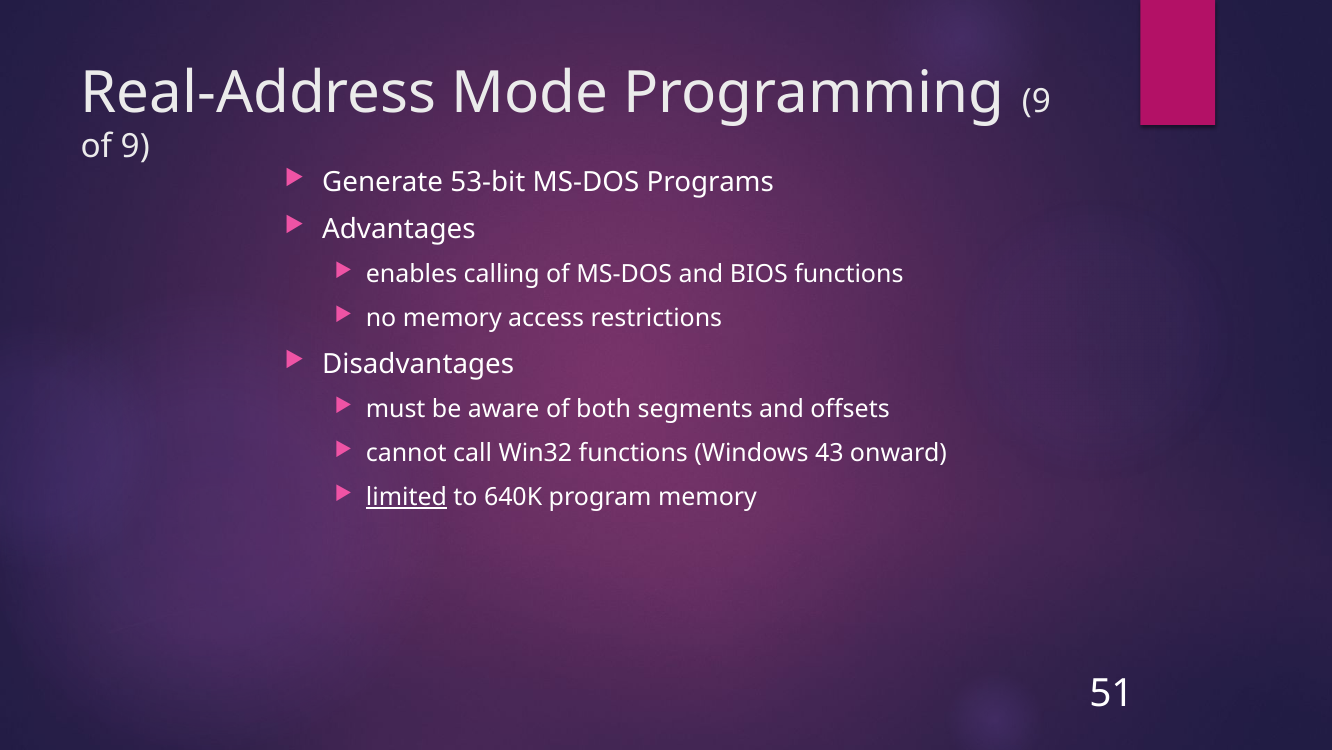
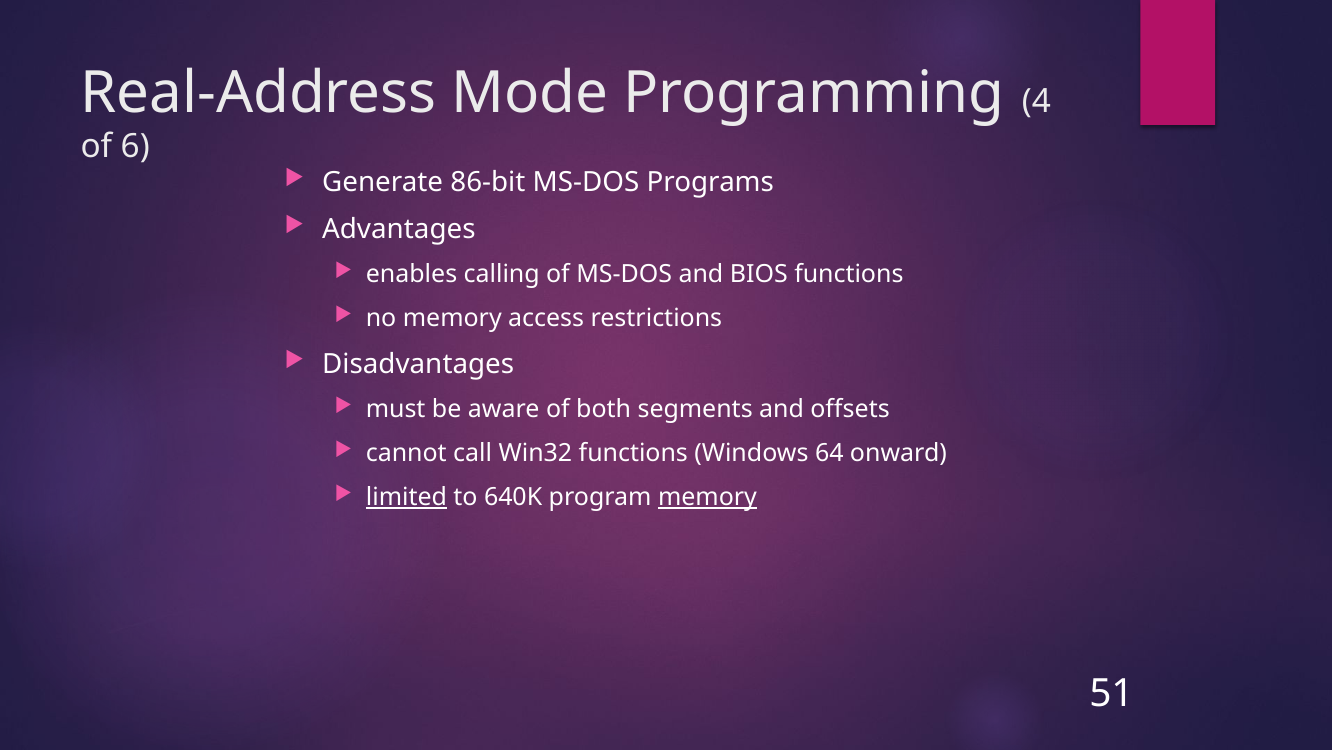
Programming 9: 9 -> 4 (1036, 102)
of 9: 9 -> 6 (135, 147)
53-bit: 53-bit -> 86-bit (488, 182)
43: 43 -> 64 (829, 453)
memory underline: none -> present (708, 497)
